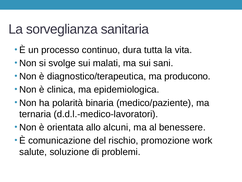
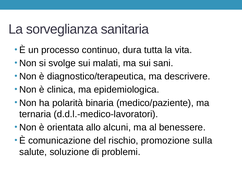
producono: producono -> descrivere (187, 76)
work: work -> sulla (202, 140)
